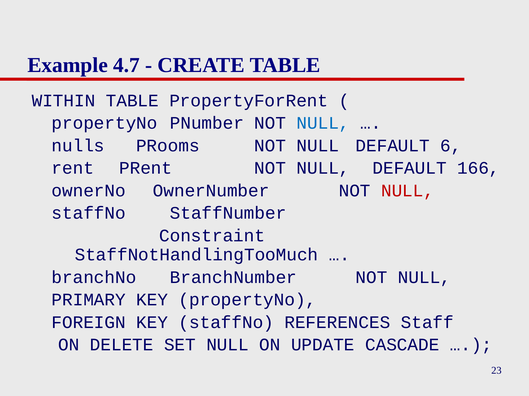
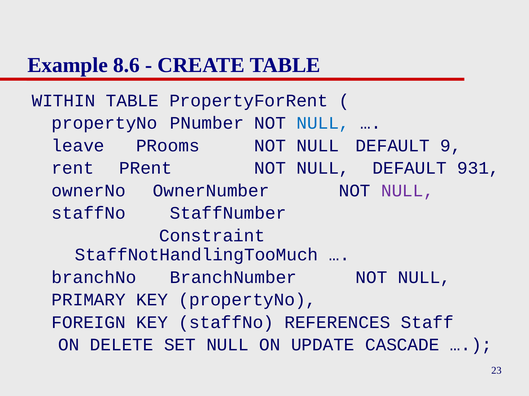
4.7: 4.7 -> 8.6 (126, 65)
nulls: nulls -> leave (78, 146)
6: 6 -> 9 (451, 146)
166: 166 -> 931 (478, 168)
NULL colour: red -> purple (408, 191)
